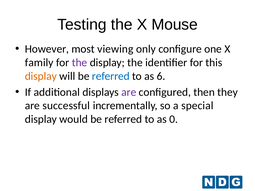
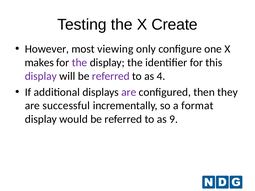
Mouse: Mouse -> Create (175, 25)
family: family -> makes (39, 63)
display colour: orange -> purple (41, 76)
referred colour: blue -> purple (111, 76)
6: 6 -> 4 (161, 76)
special: special -> format (197, 106)
0: 0 -> 9 (174, 119)
